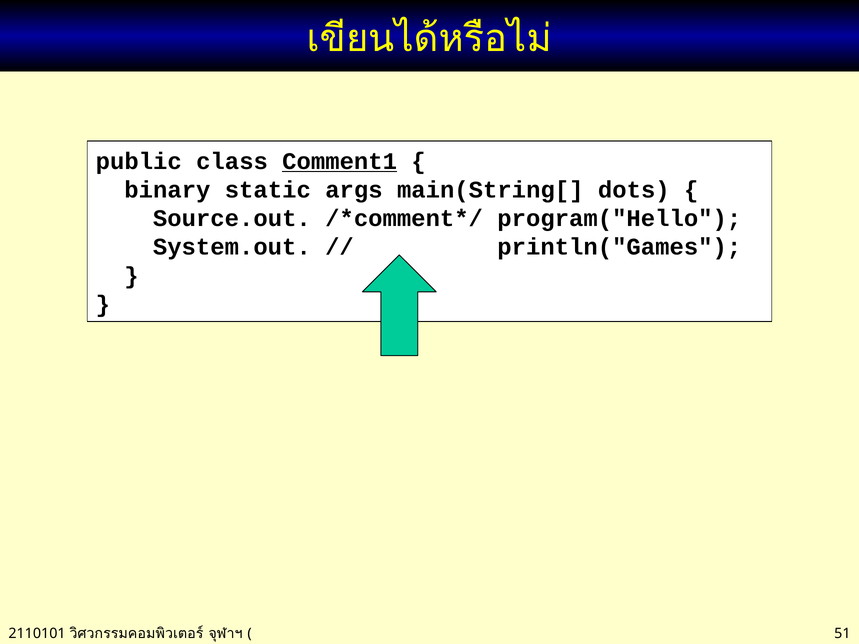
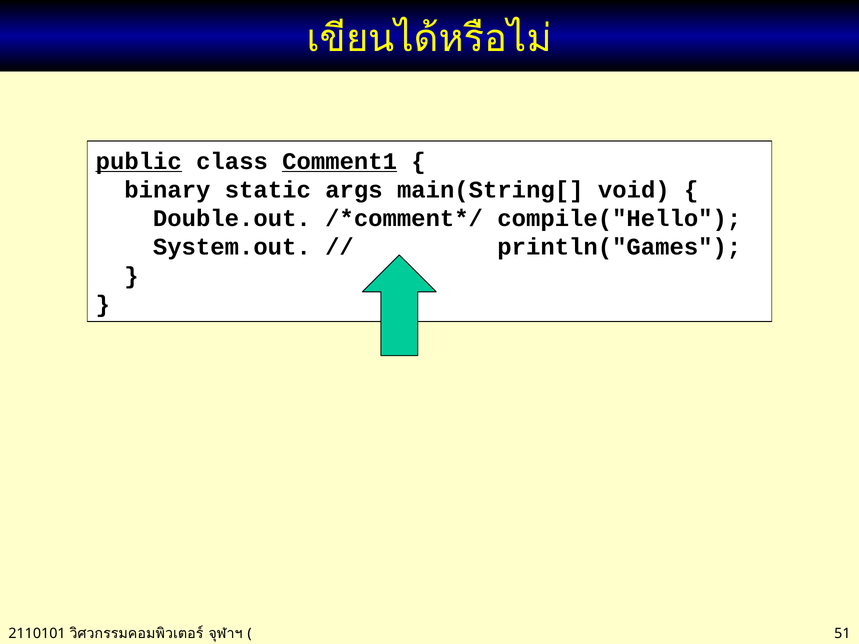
public underline: none -> present (139, 161)
dots: dots -> void (634, 190)
Source.out: Source.out -> Double.out (232, 219)
program("Hello: program("Hello -> compile("Hello (619, 219)
